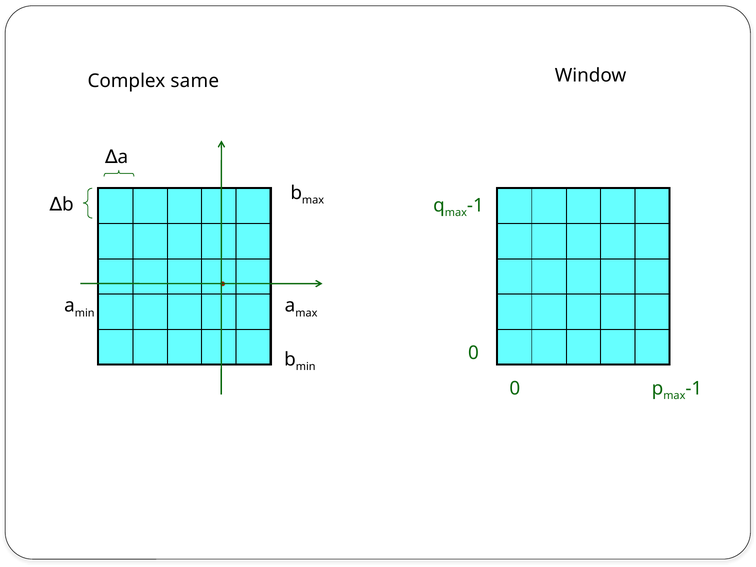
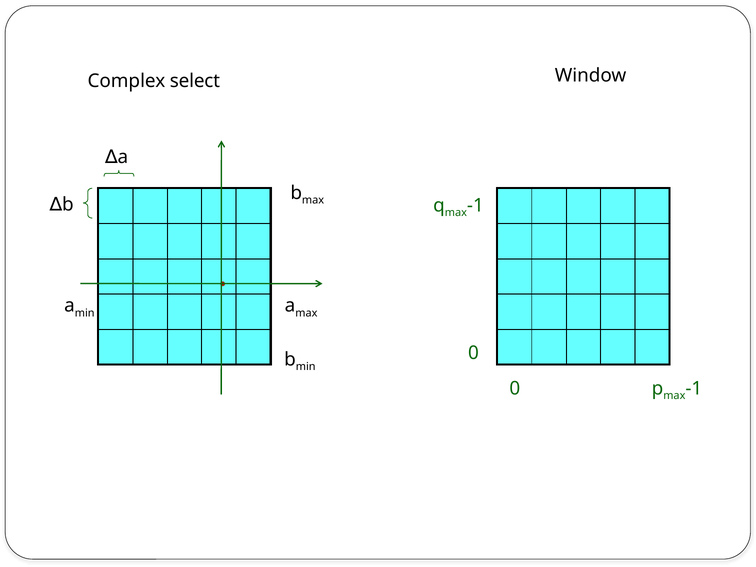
same: same -> select (195, 81)
